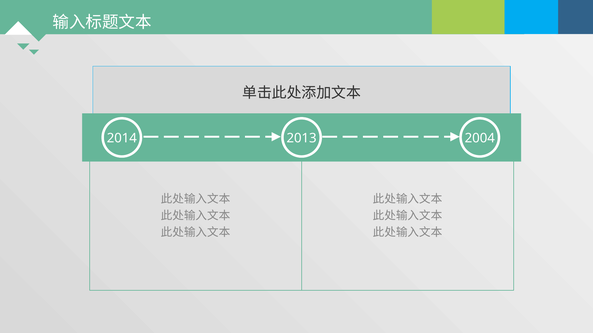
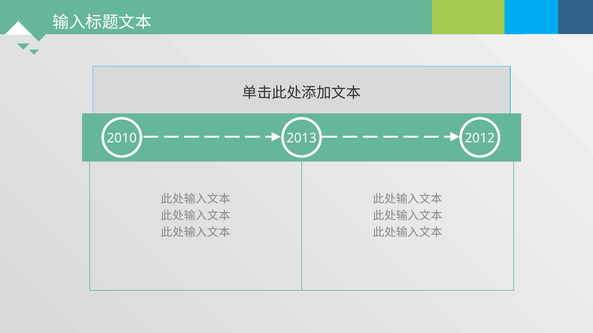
2014: 2014 -> 2010 (122, 139)
2004: 2004 -> 2012 (480, 139)
